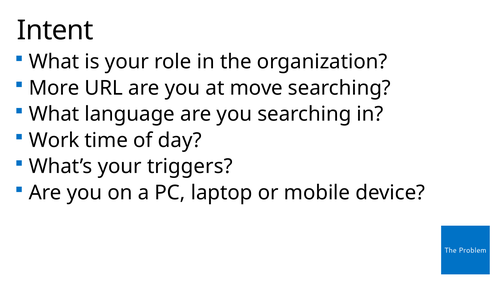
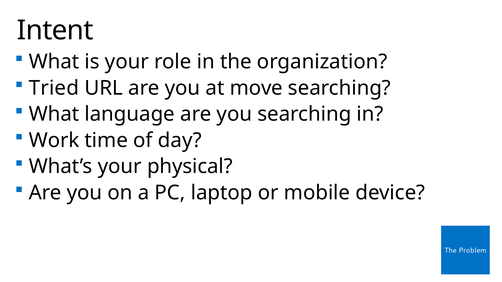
More: More -> Tried (54, 88)
triggers: triggers -> physical (190, 167)
